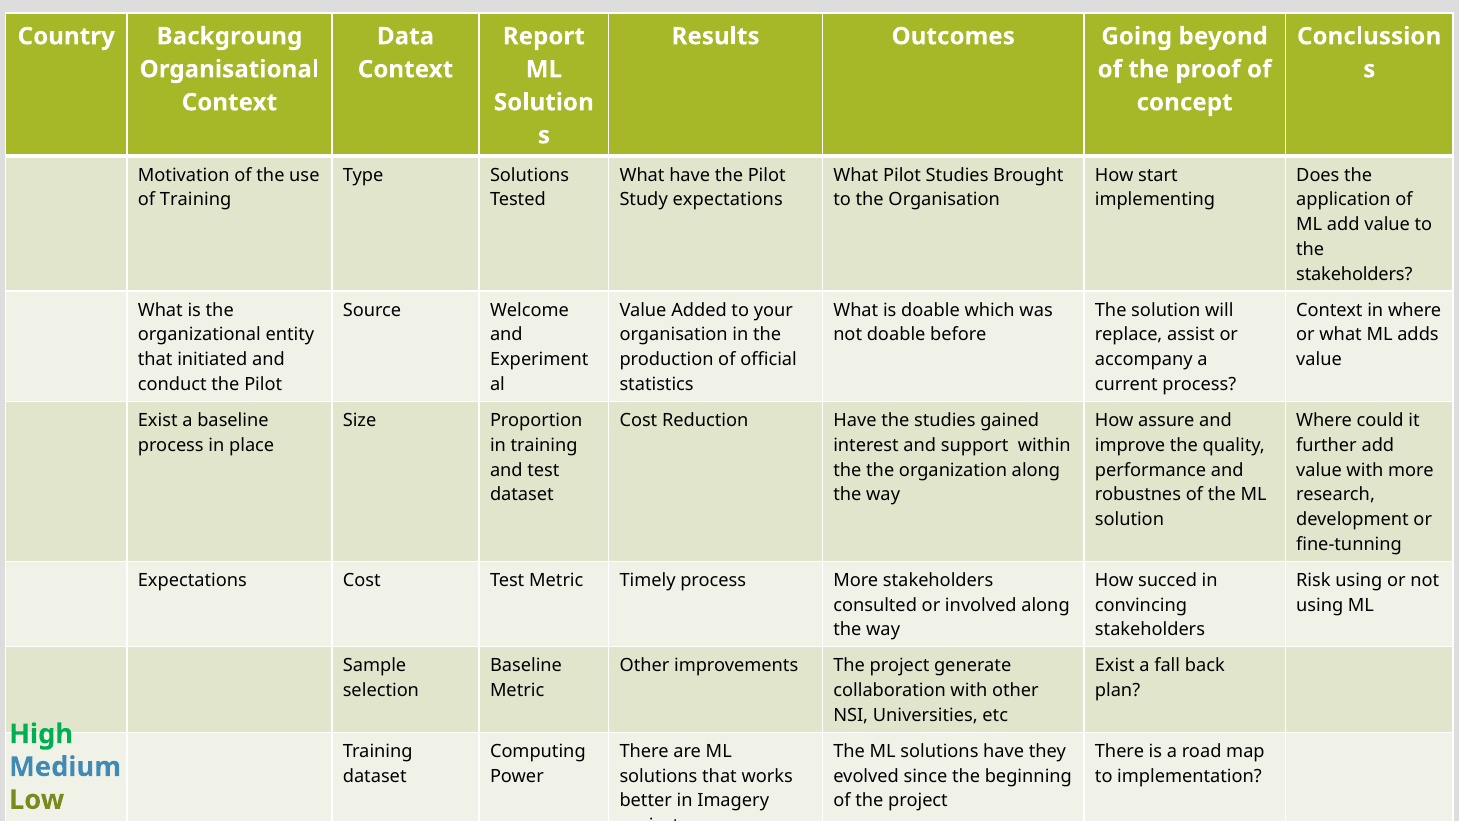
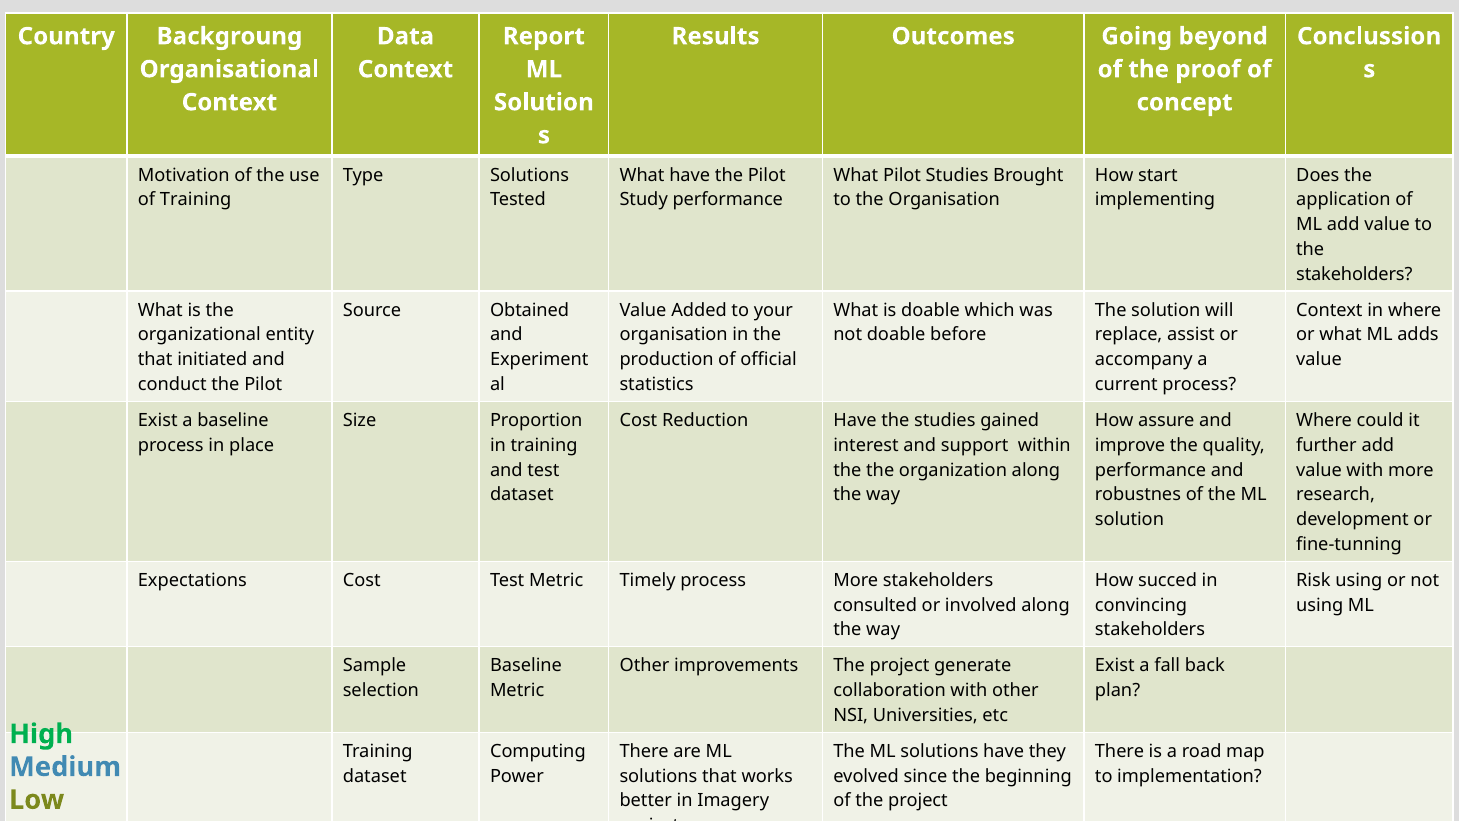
Study expectations: expectations -> performance (728, 200)
Welcome: Welcome -> Obtained (530, 310)
